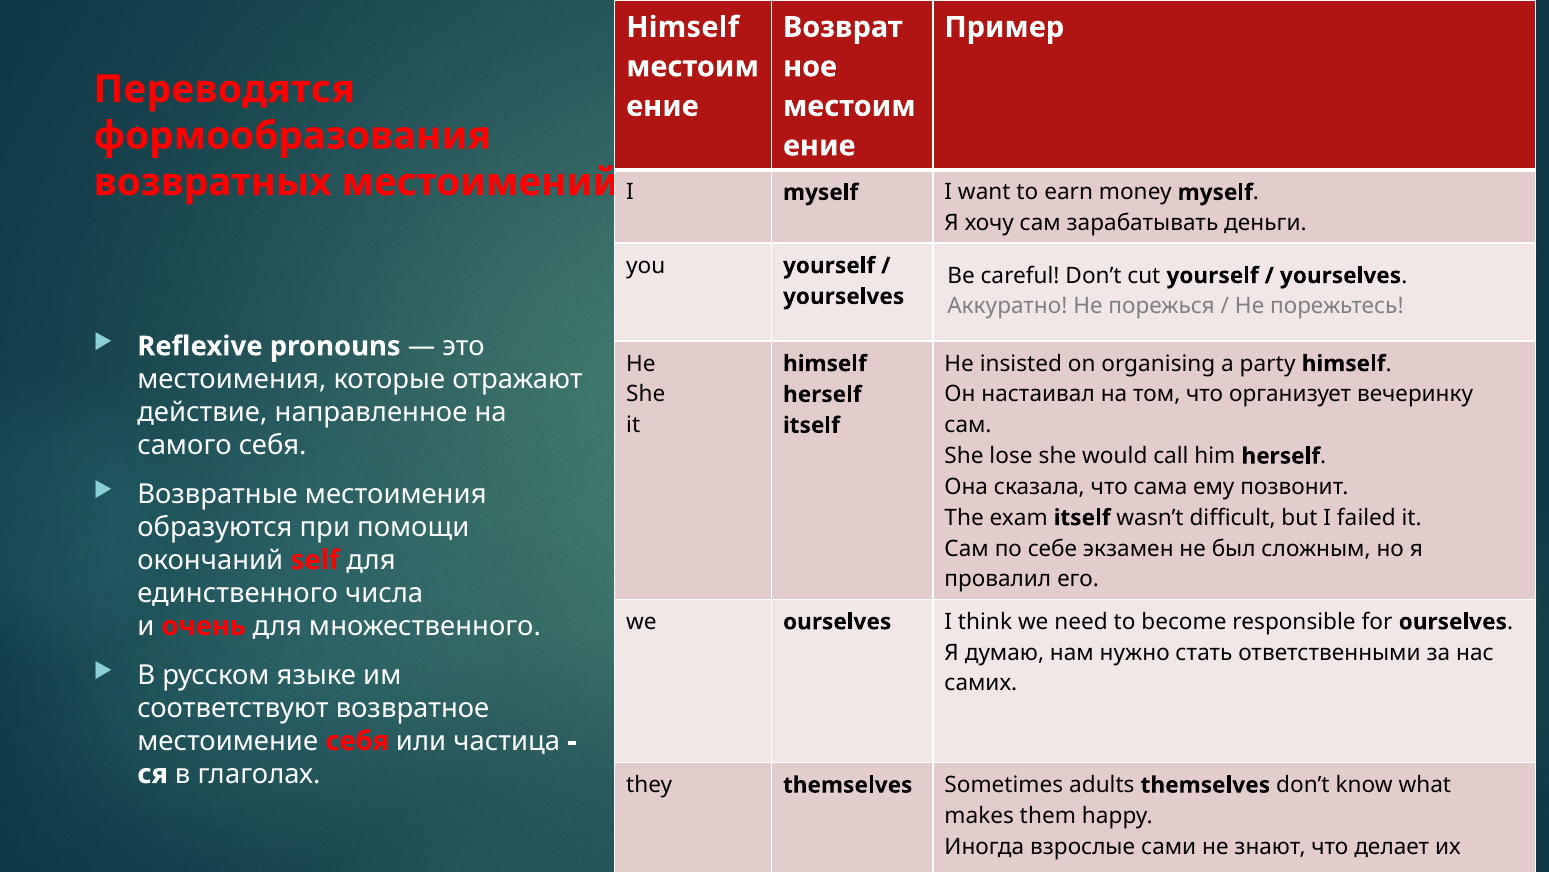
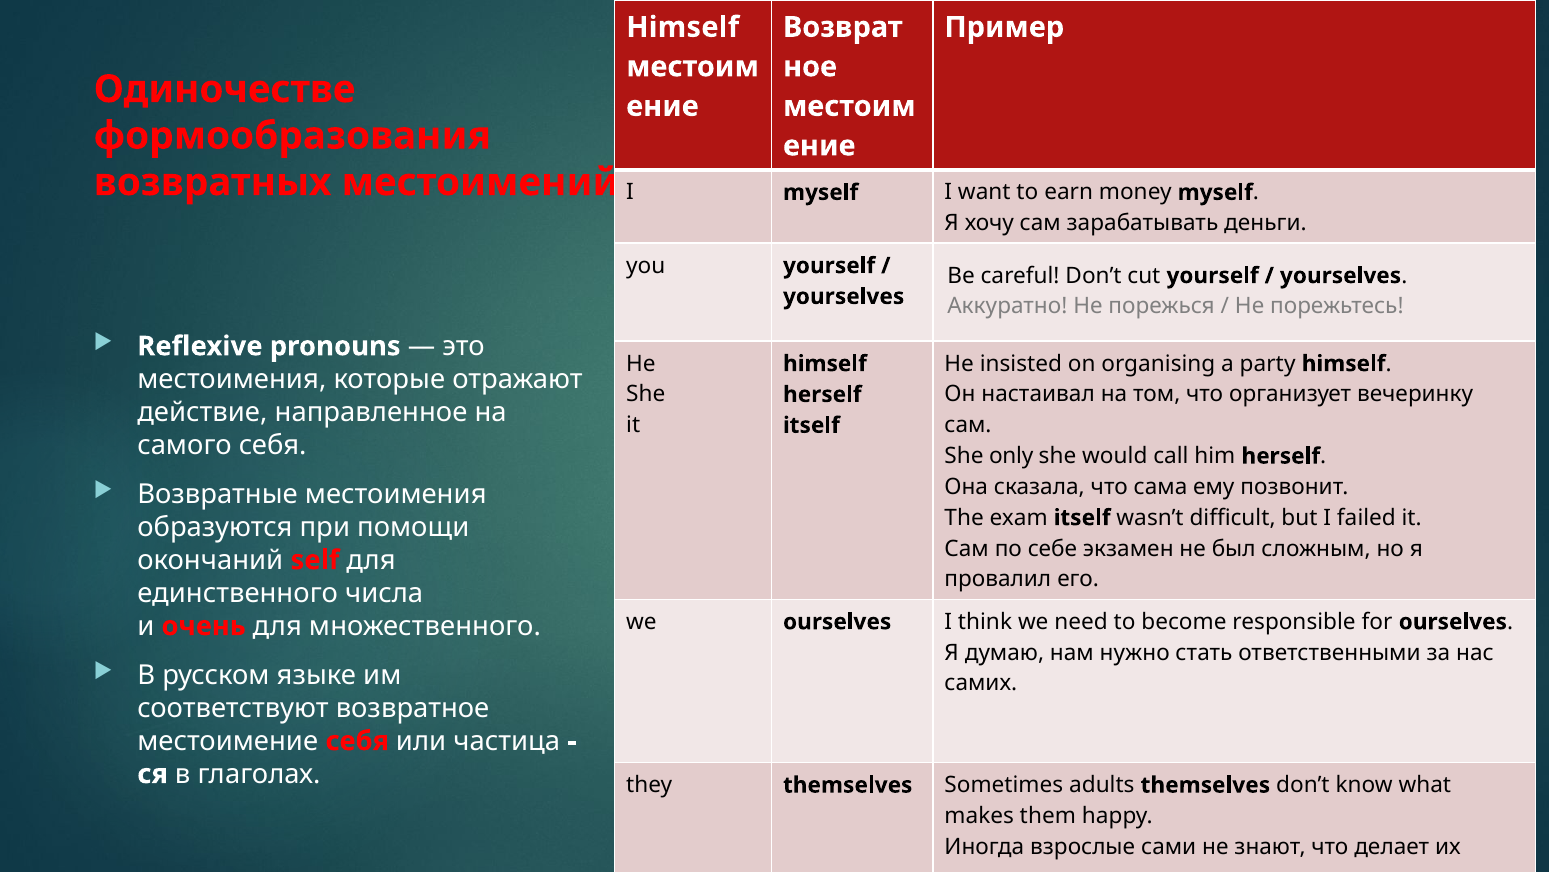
Переводятся: Переводятся -> Одиночестве (225, 89)
lose: lose -> only (1011, 456)
